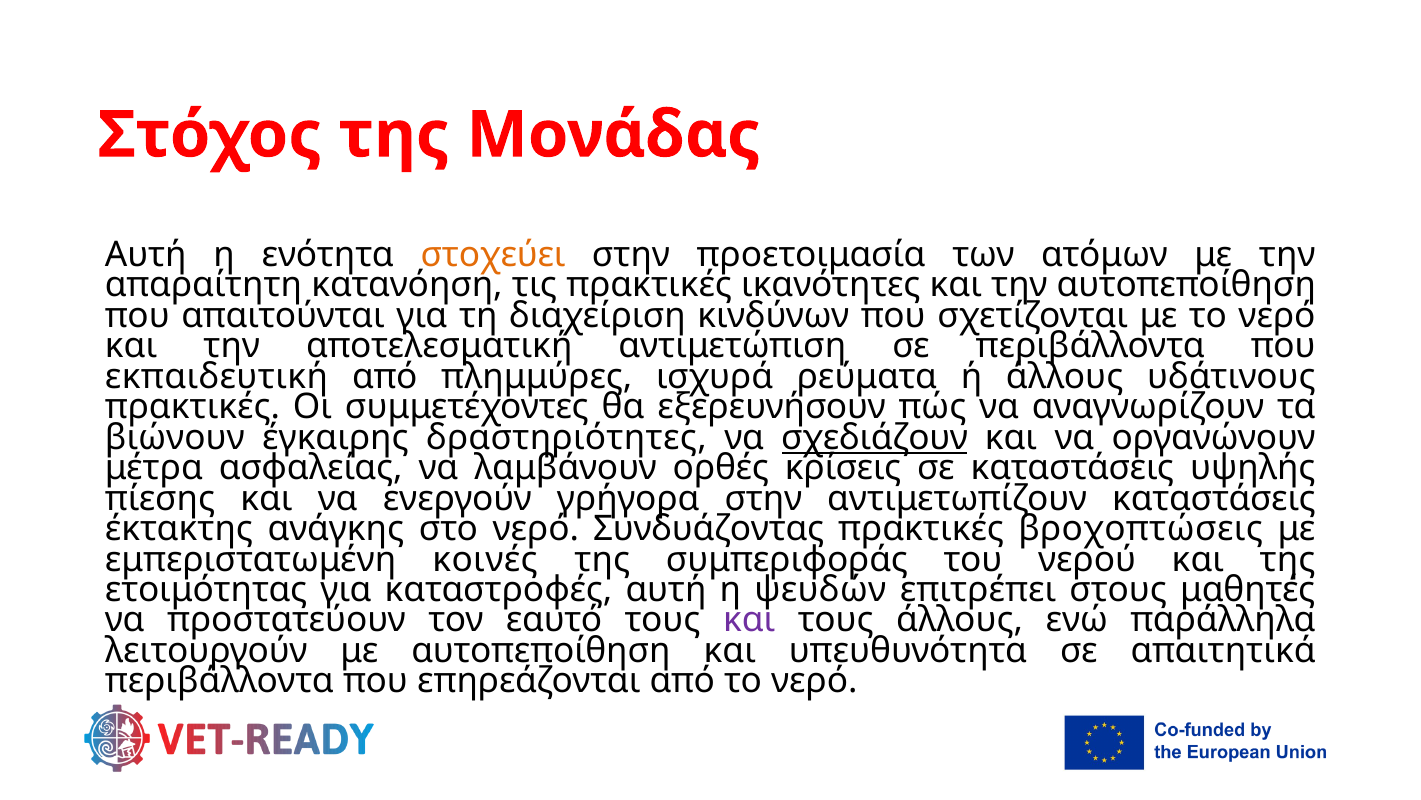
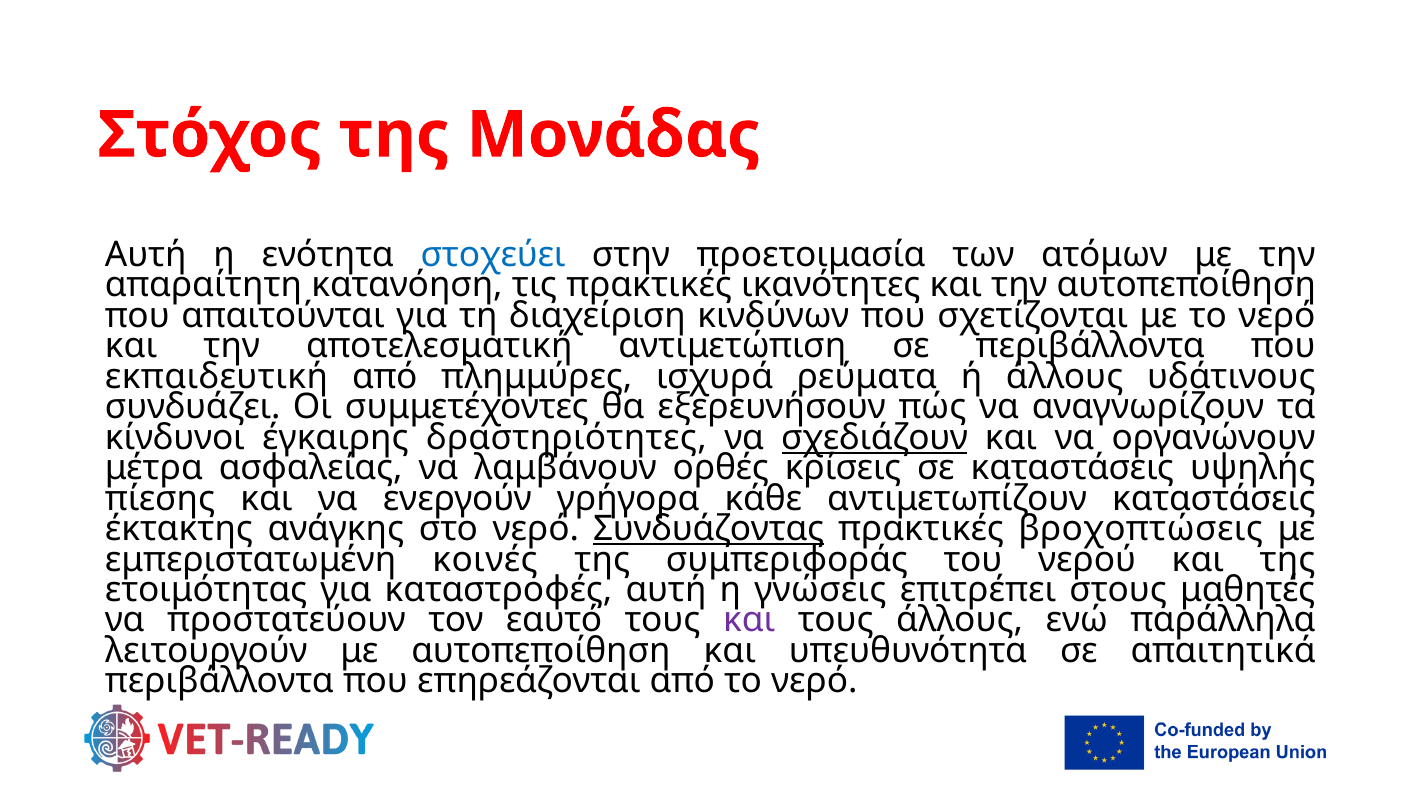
στοχεύει colour: orange -> blue (493, 255)
πρακτικές: πρακτικές -> συνδυάζει (193, 407)
βιώνουν: βιώνουν -> κίνδυνοι (175, 437)
γρήγορα στην: στην -> κάθε (763, 498)
Συνδυάζοντας underline: none -> present (709, 528)
ψευδών: ψευδών -> γνώσεις (820, 589)
